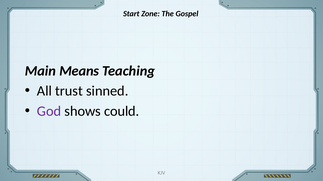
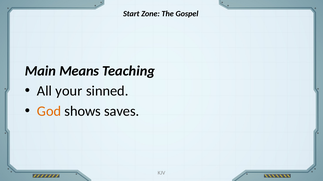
trust: trust -> your (69, 91)
God colour: purple -> orange (49, 111)
could: could -> saves (122, 111)
